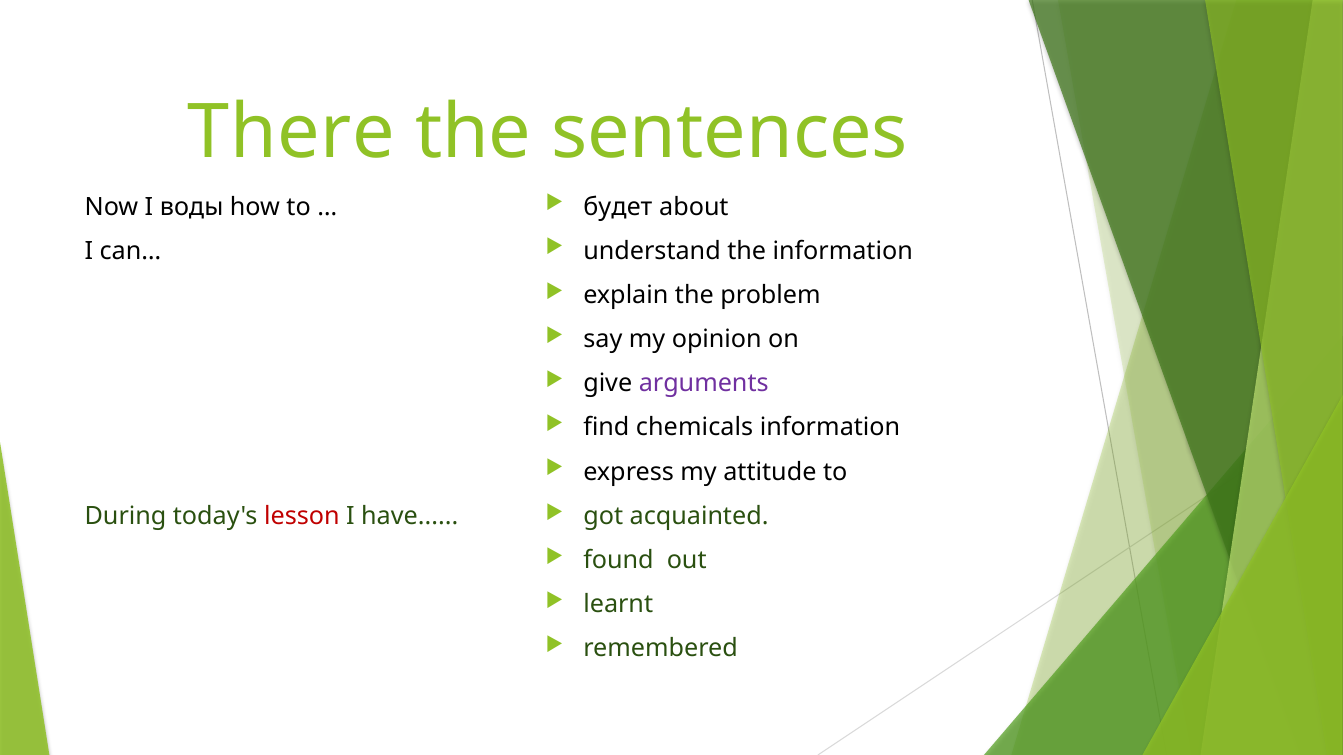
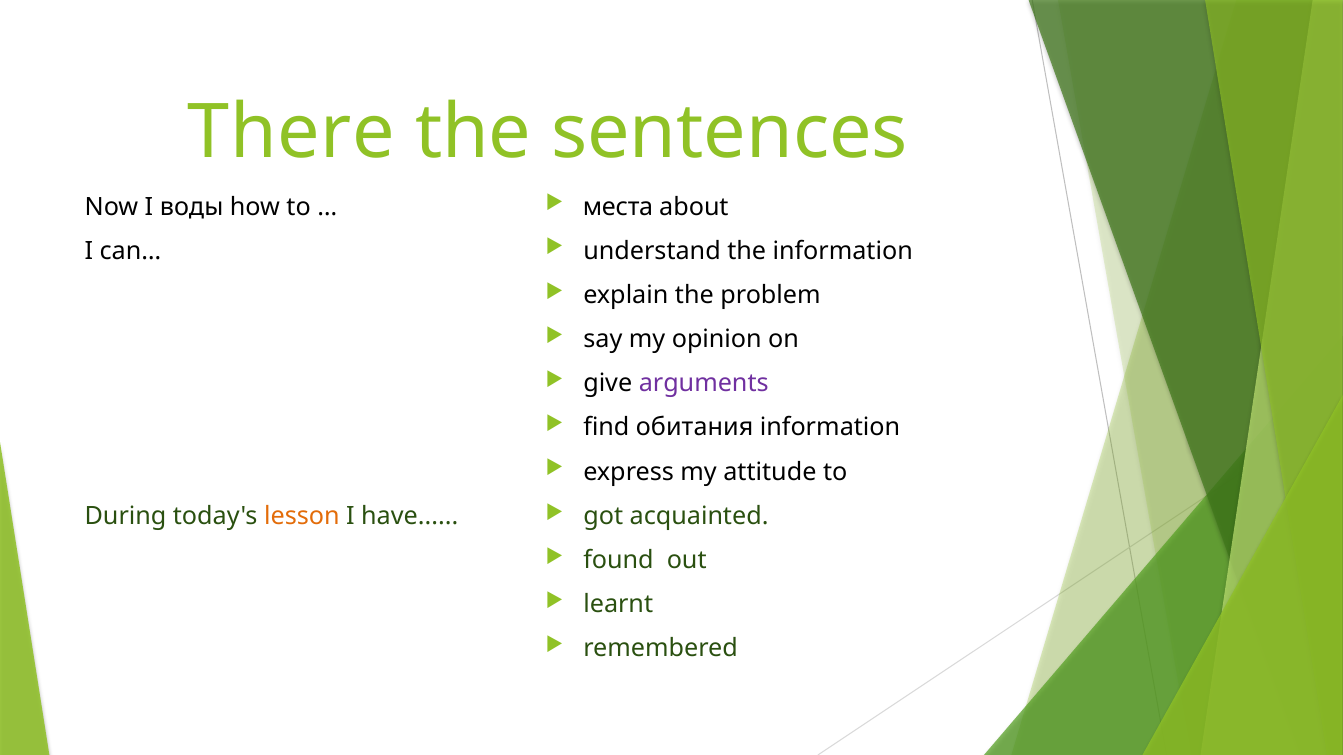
будет: будет -> места (618, 207)
chemicals: chemicals -> обитания (695, 428)
lesson colour: red -> orange (302, 516)
